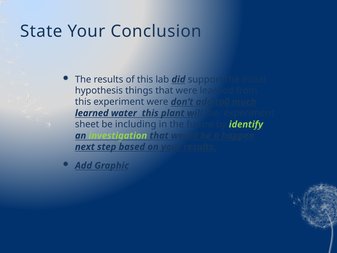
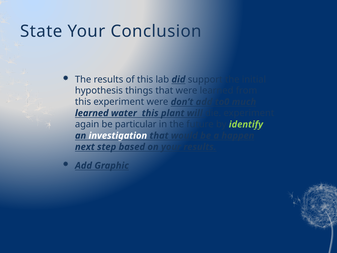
sheet: sheet -> again (87, 124)
including: including -> particular (136, 124)
investigation colour: light green -> white (118, 136)
